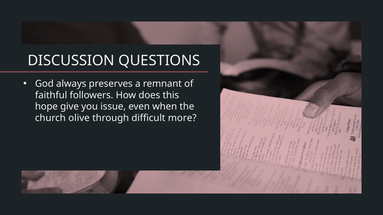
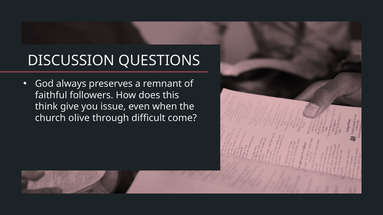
hope: hope -> think (46, 107)
more: more -> come (182, 118)
